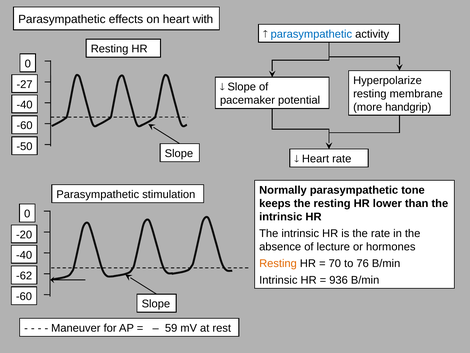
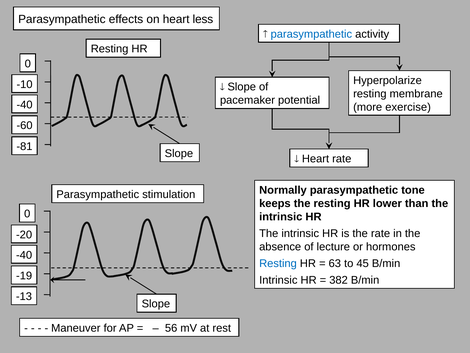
with: with -> less (203, 19)
-27: -27 -> -10 (25, 84)
handgrip: handgrip -> exercise (408, 107)
-50: -50 -> -81 (24, 146)
Resting colour: orange -> blue (278, 263)
70: 70 -> 63 (335, 263)
76: 76 -> 45 (363, 263)
-62: -62 -> -19 (24, 275)
936: 936 -> 382 (339, 280)
-60: -60 -> -13 (24, 296)
59: 59 -> 56 (171, 328)
